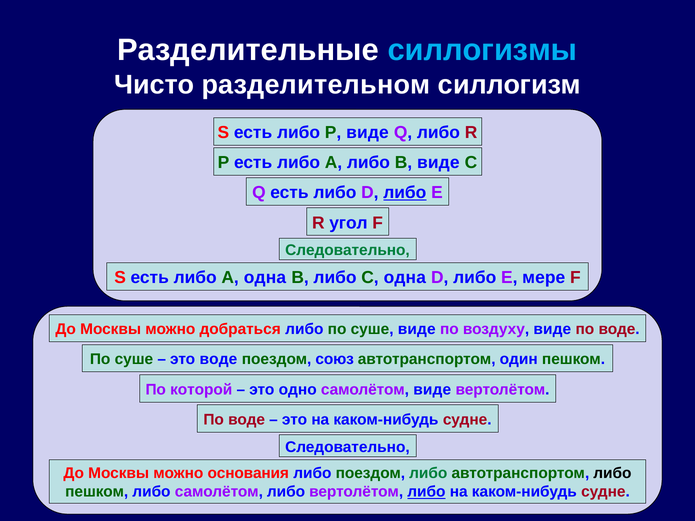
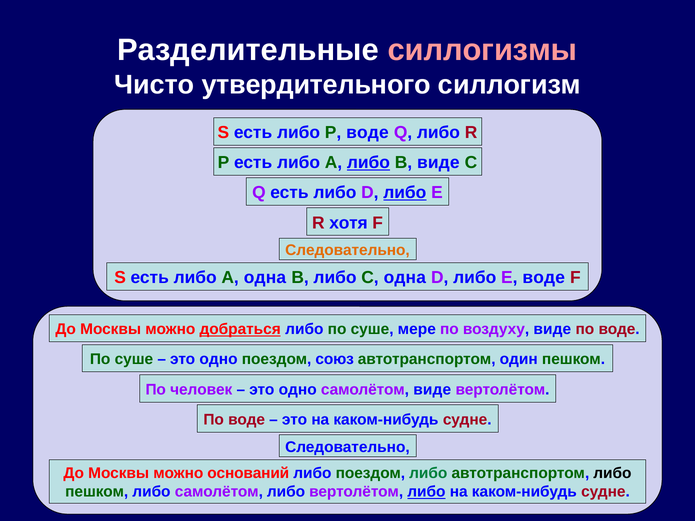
силлогизмы colour: light blue -> pink (482, 50)
разделительном: разделительном -> утвердительного (316, 85)
P виде: виде -> воде (367, 133)
либо underline: none -> present (368, 163)
угол: угол -> хотя (348, 223)
Следовательно colour: green -> orange (347, 250)
E мере: мере -> воде (544, 278)
добраться underline: none -> present (240, 329)
суше виде: виде -> мере (417, 329)
воде: воде -> одно (219, 360)
которой: которой -> человек (201, 390)
основания: основания -> оснований (248, 473)
